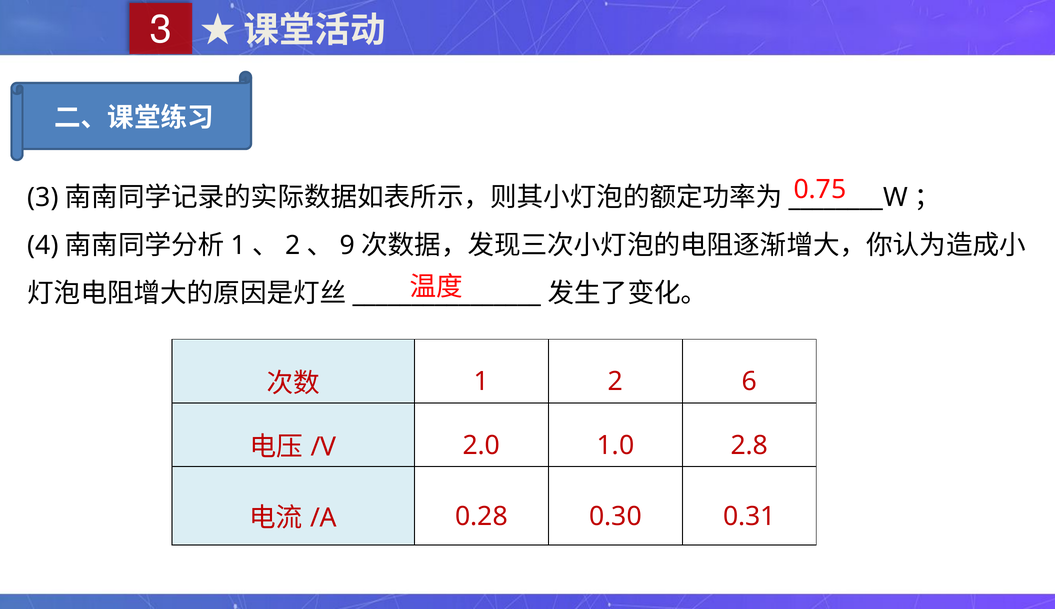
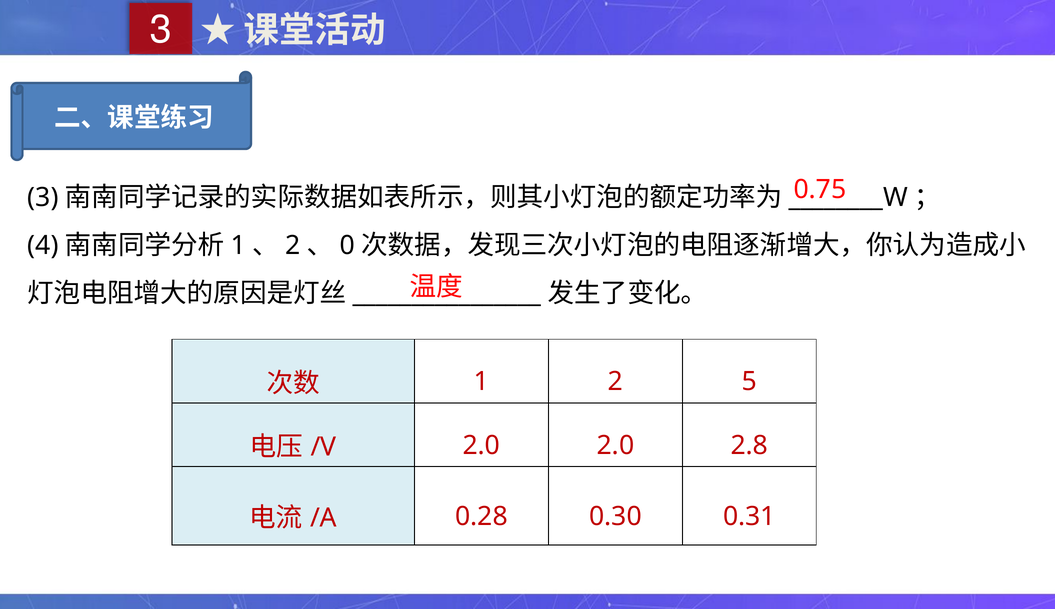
9: 9 -> 0 (347, 246)
6: 6 -> 5 (749, 382)
2.0 1.0: 1.0 -> 2.0 (615, 445)
